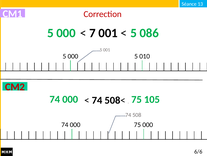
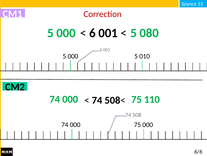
7: 7 -> 6 (92, 33)
086: 086 -> 080 (149, 33)
CM2 colour: red -> black (15, 87)
105: 105 -> 110 (152, 99)
